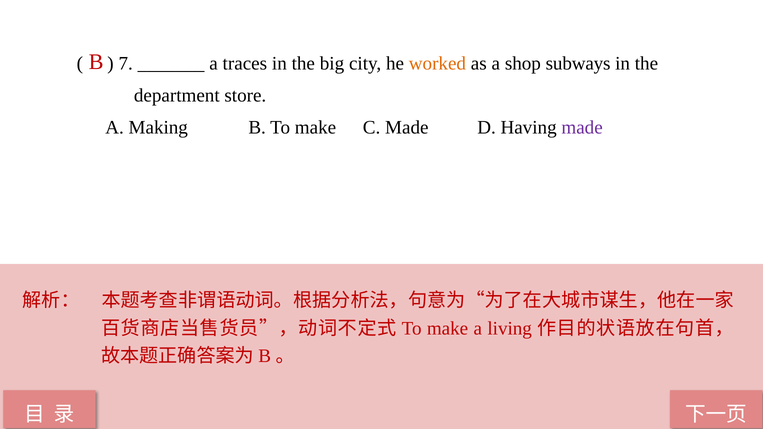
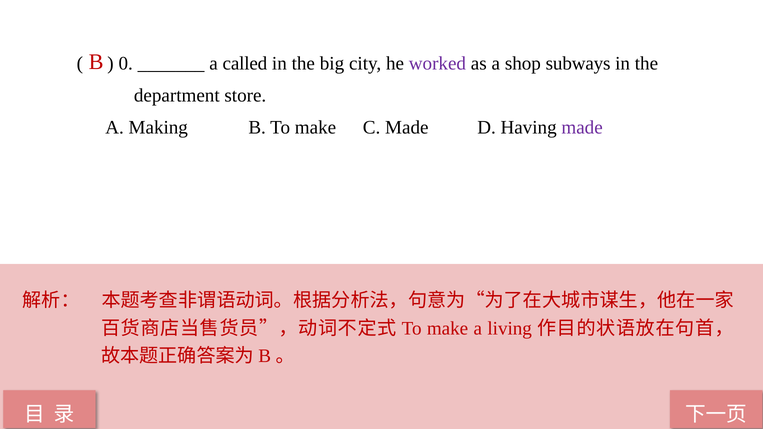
7: 7 -> 0 (126, 64)
traces: traces -> called (245, 64)
worked colour: orange -> purple (437, 64)
